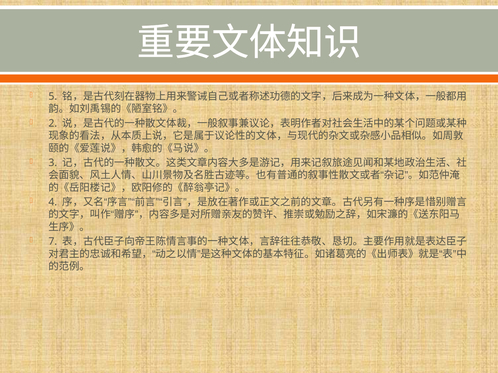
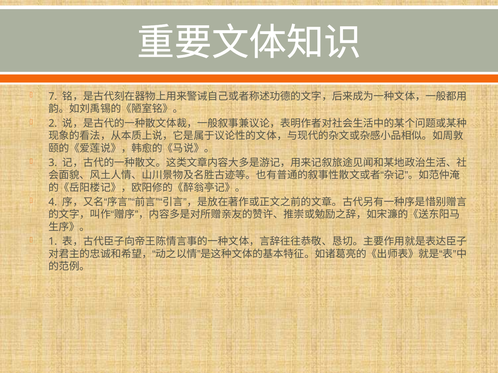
5: 5 -> 7 (53, 97)
7: 7 -> 1 (53, 242)
